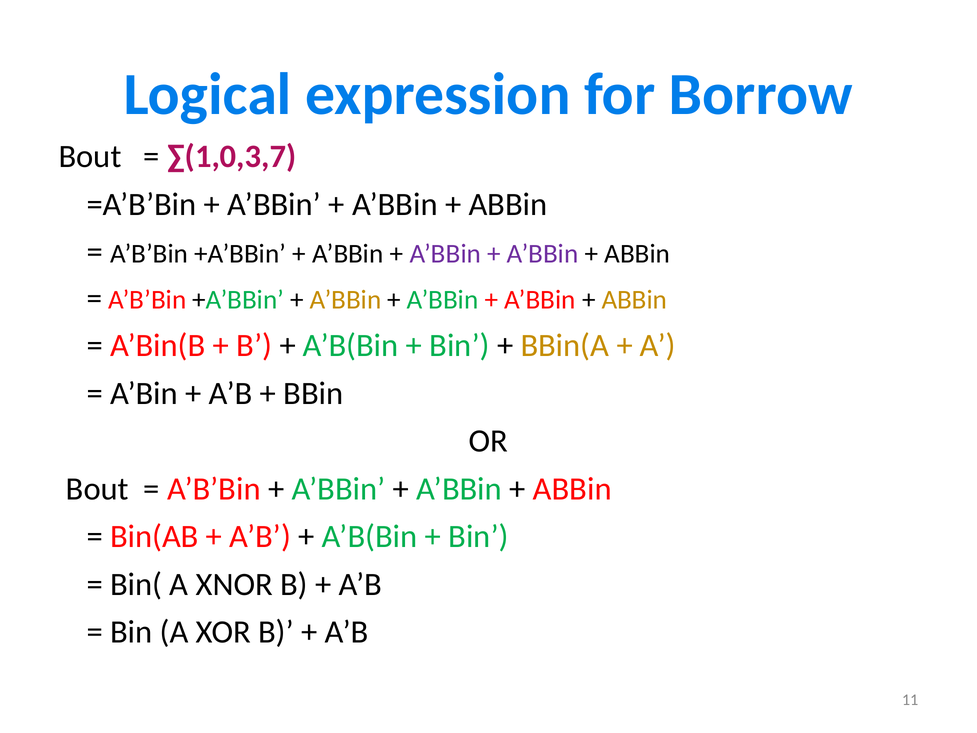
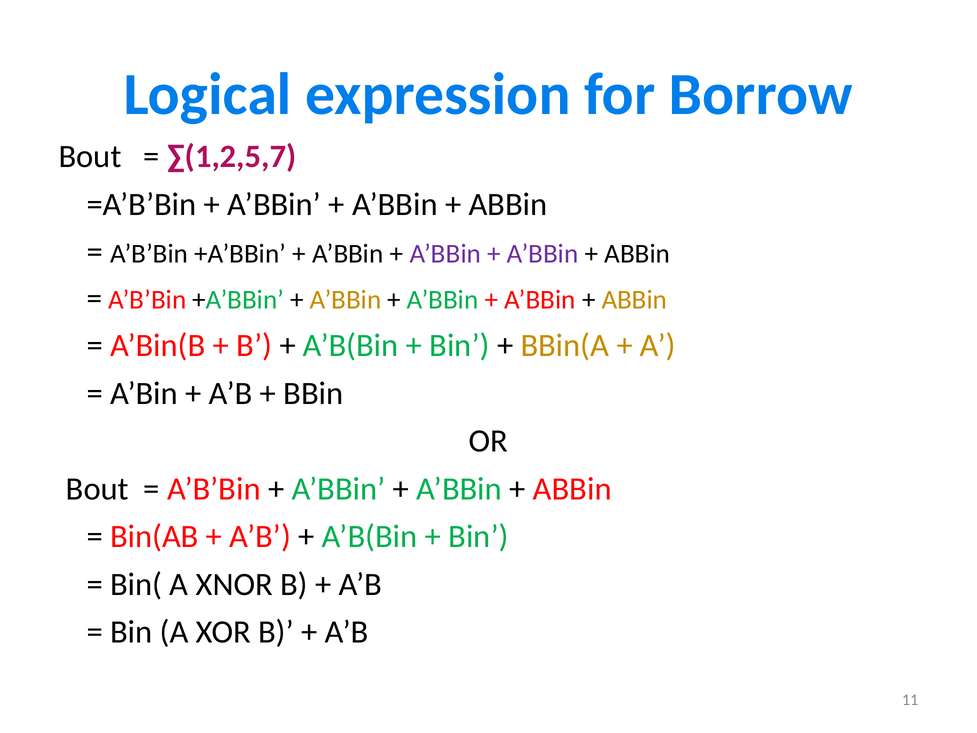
∑(1,0,3,7: ∑(1,0,3,7 -> ∑(1,2,5,7 (232, 156)
